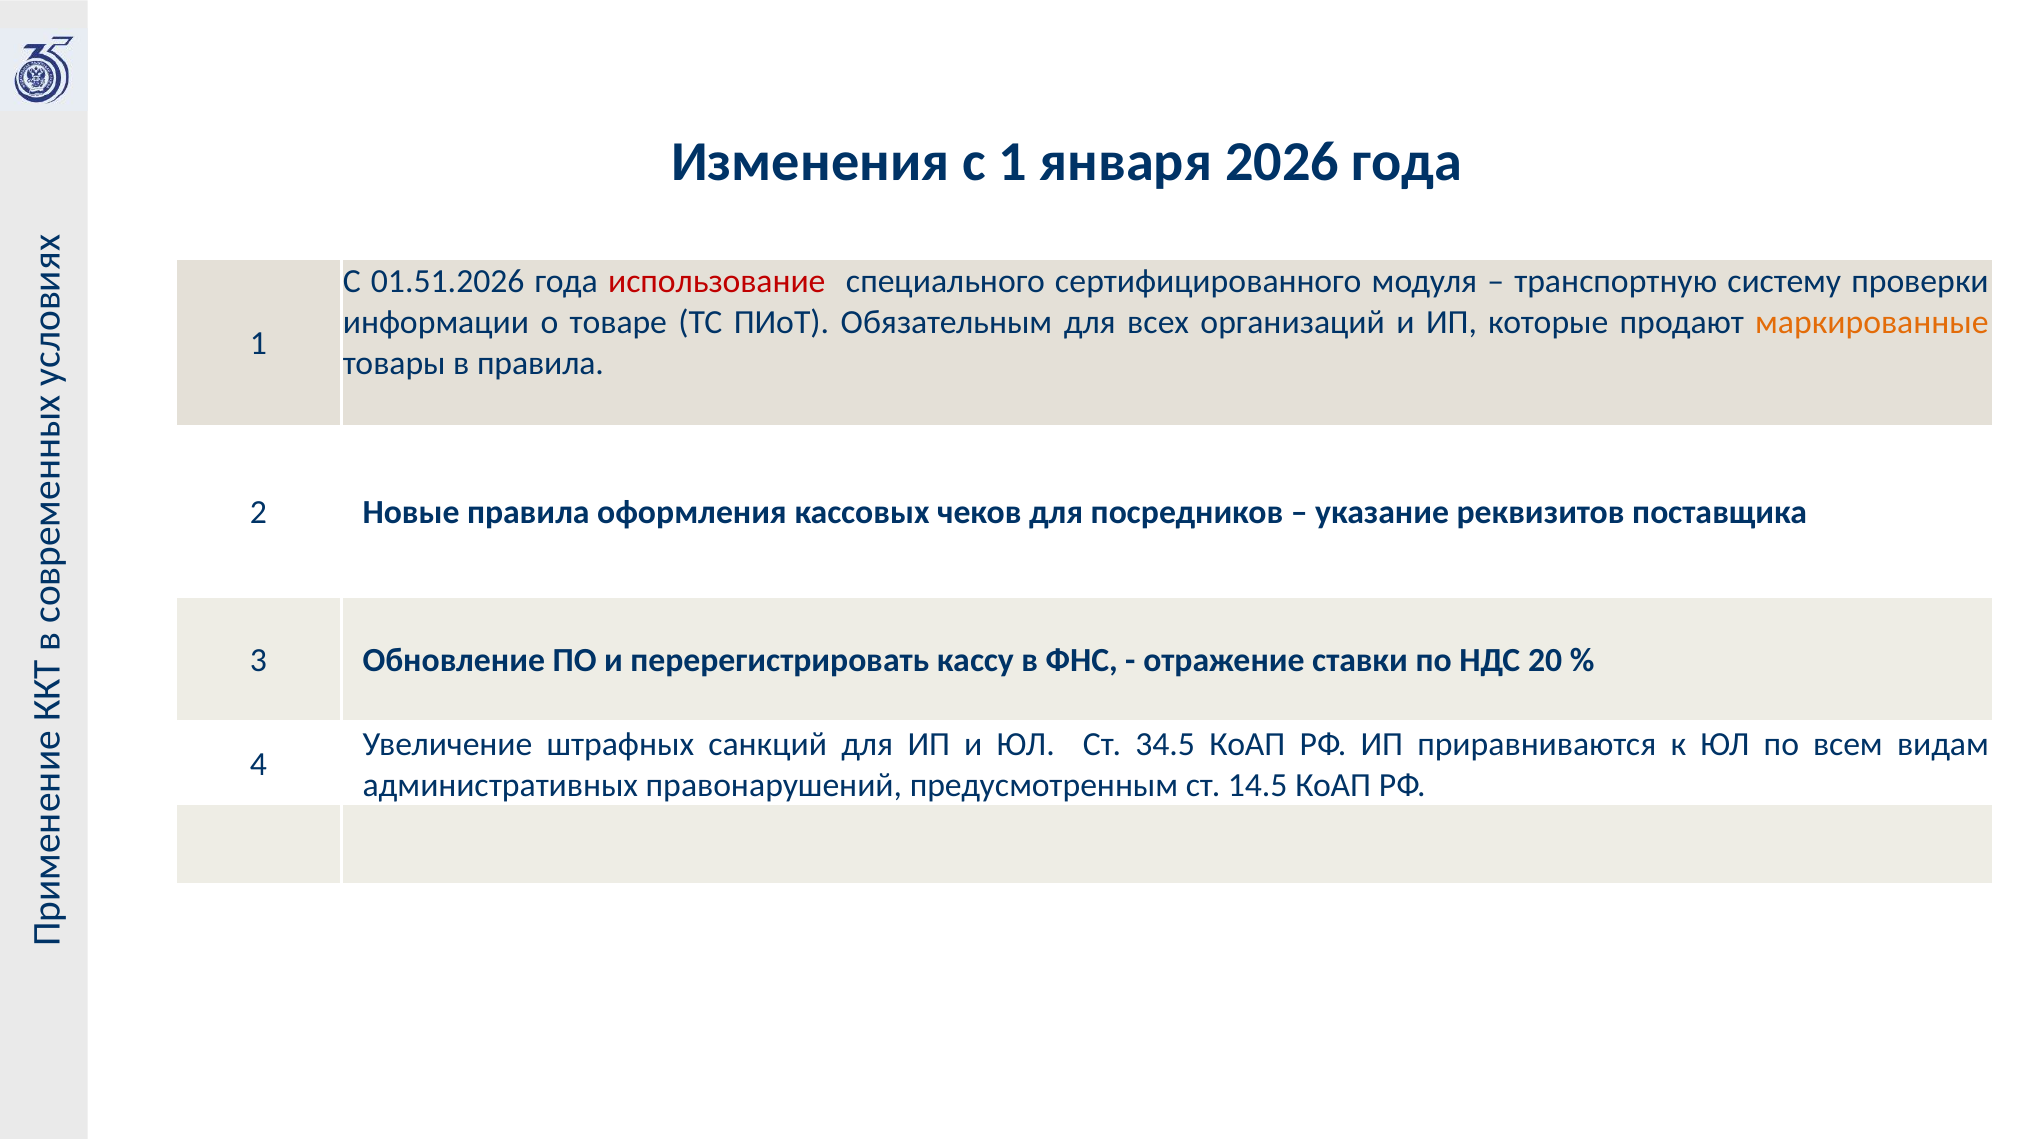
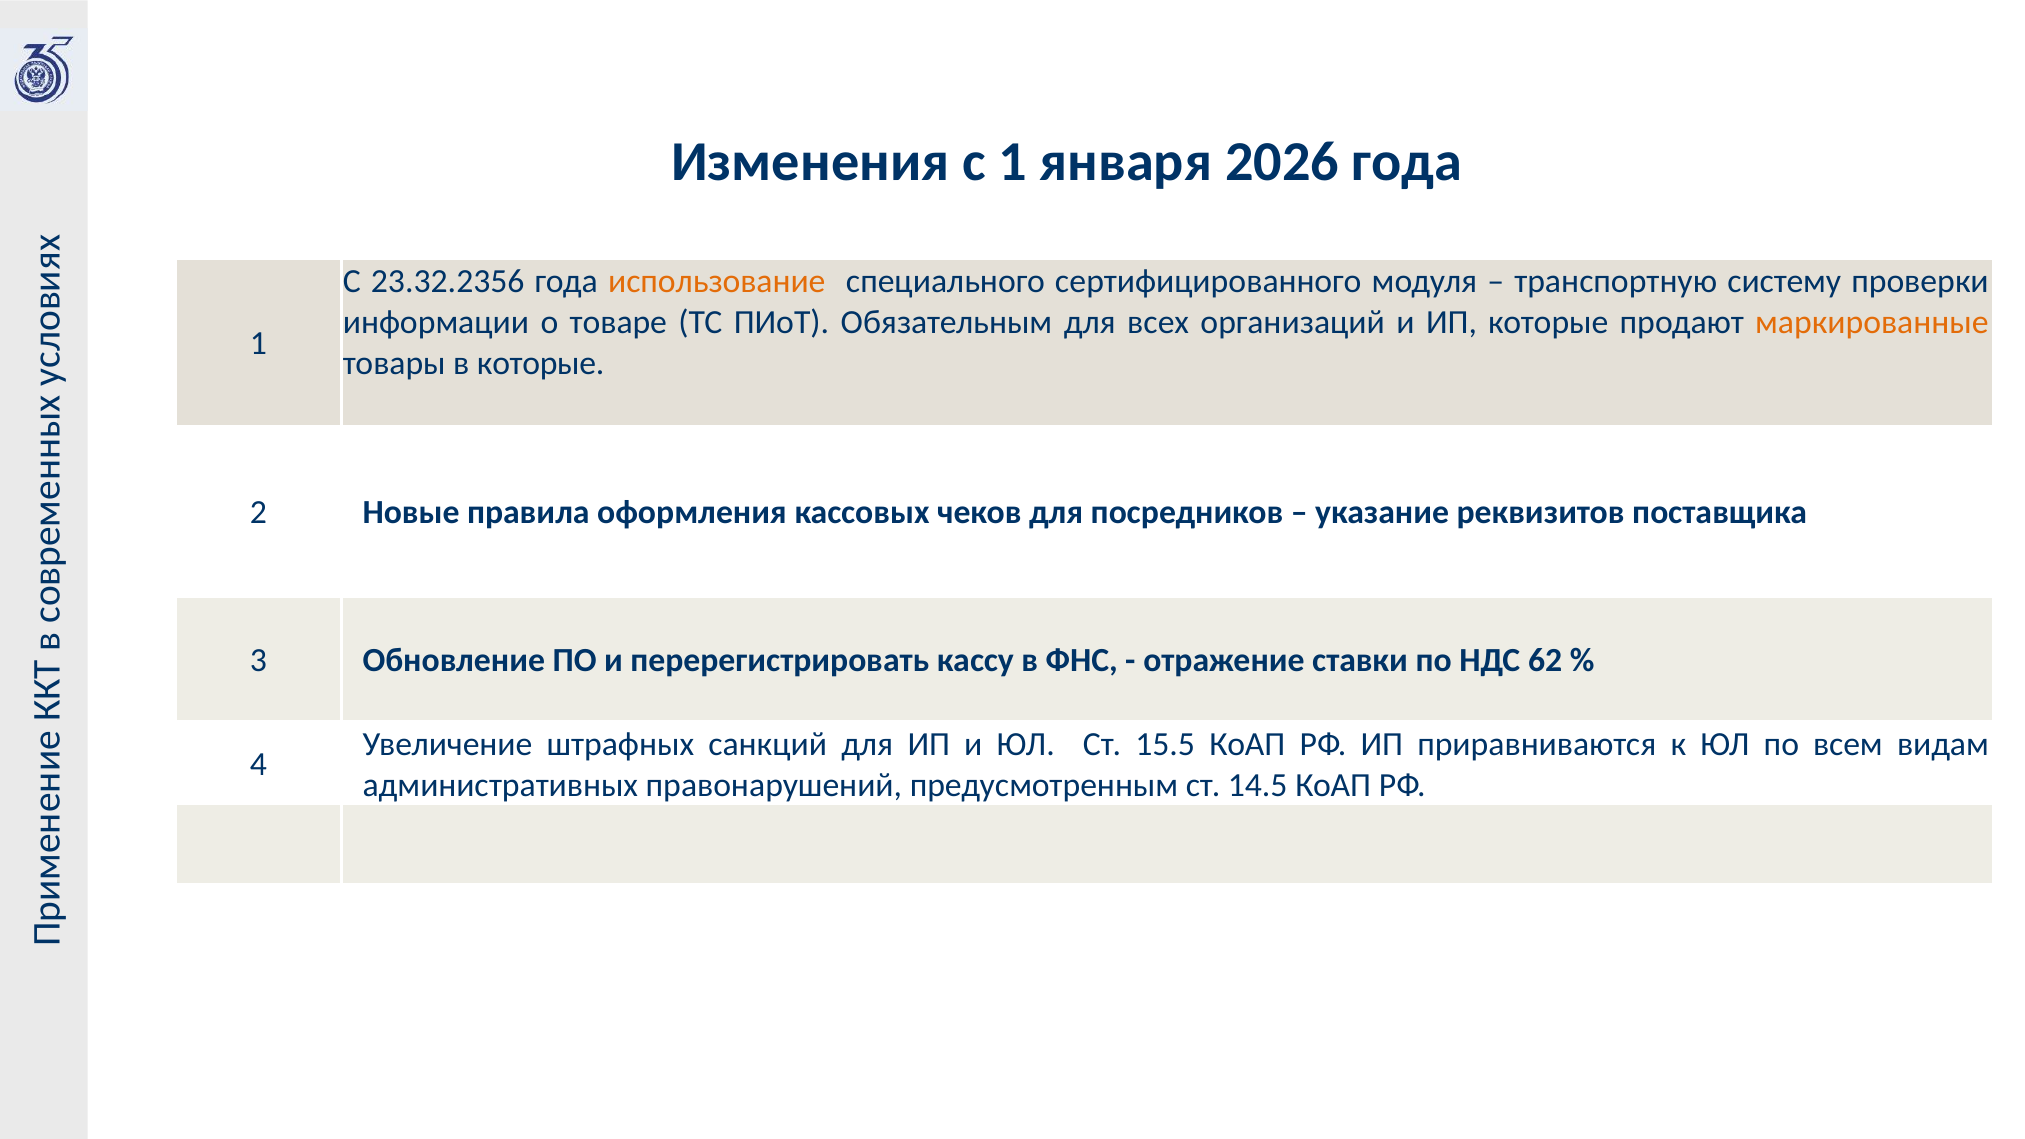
01.51.2026: 01.51.2026 -> 23.32.2356 (448, 282)
использование colour: red -> orange (717, 282)
в правила: правила -> которые (541, 364)
20: 20 -> 62 (1545, 660)
34.5: 34.5 -> 15.5 (1165, 744)
